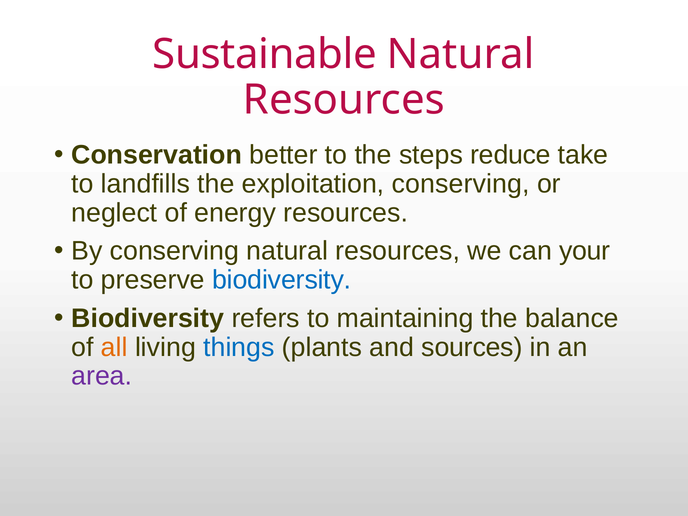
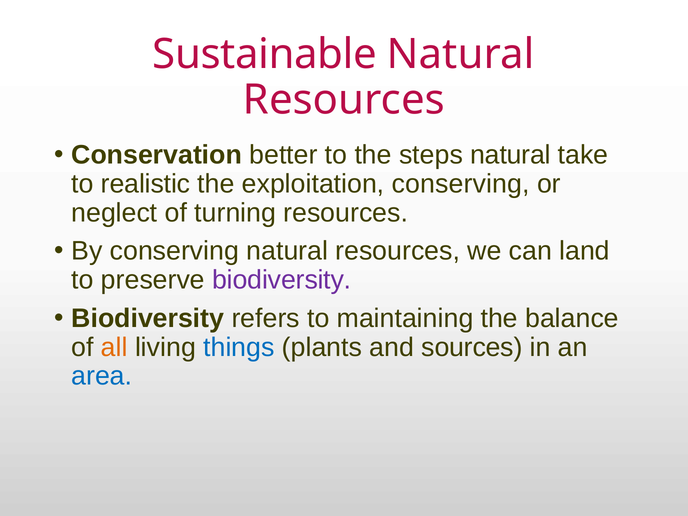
steps reduce: reduce -> natural (510, 155)
landfills: landfills -> realistic (146, 184)
energy: energy -> turning (235, 213)
your: your -> land (585, 251)
biodiversity colour: blue -> purple (282, 280)
area colour: purple -> blue (102, 376)
